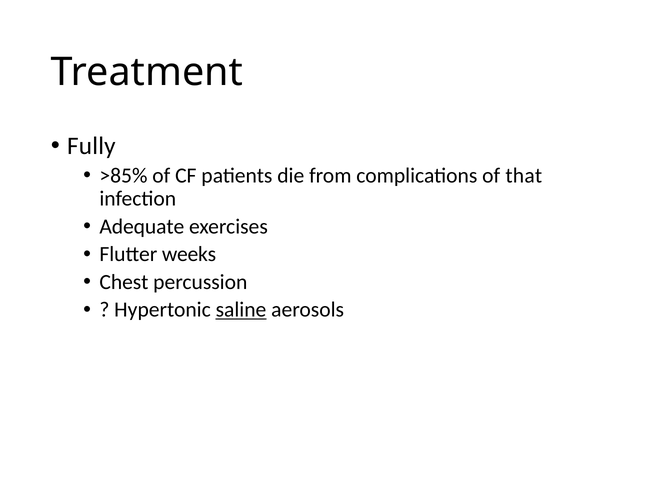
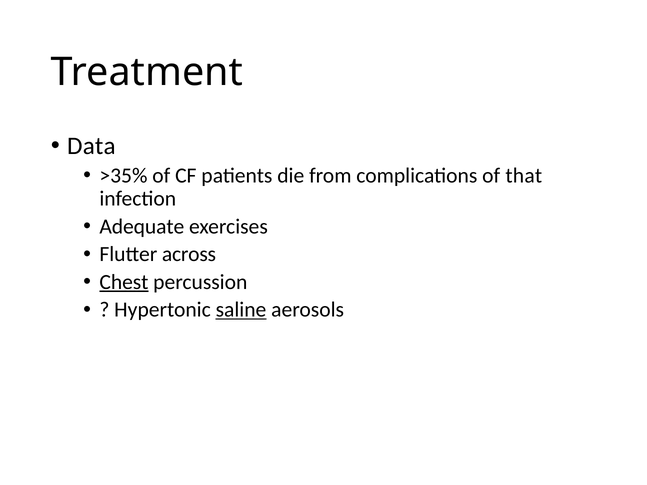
Fully: Fully -> Data (91, 146)
>85%: >85% -> >35% (123, 176)
weeks: weeks -> across (189, 254)
Chest underline: none -> present (124, 282)
